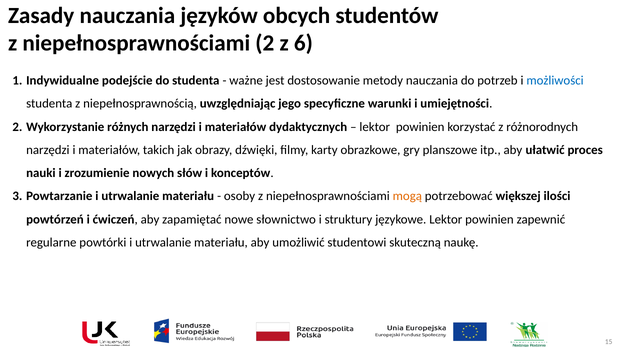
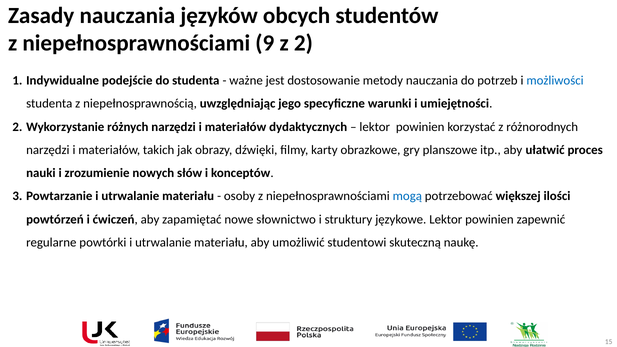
niepełnosprawnościami 2: 2 -> 9 (265, 43)
z 6: 6 -> 2 (303, 43)
mogą colour: orange -> blue (407, 196)
